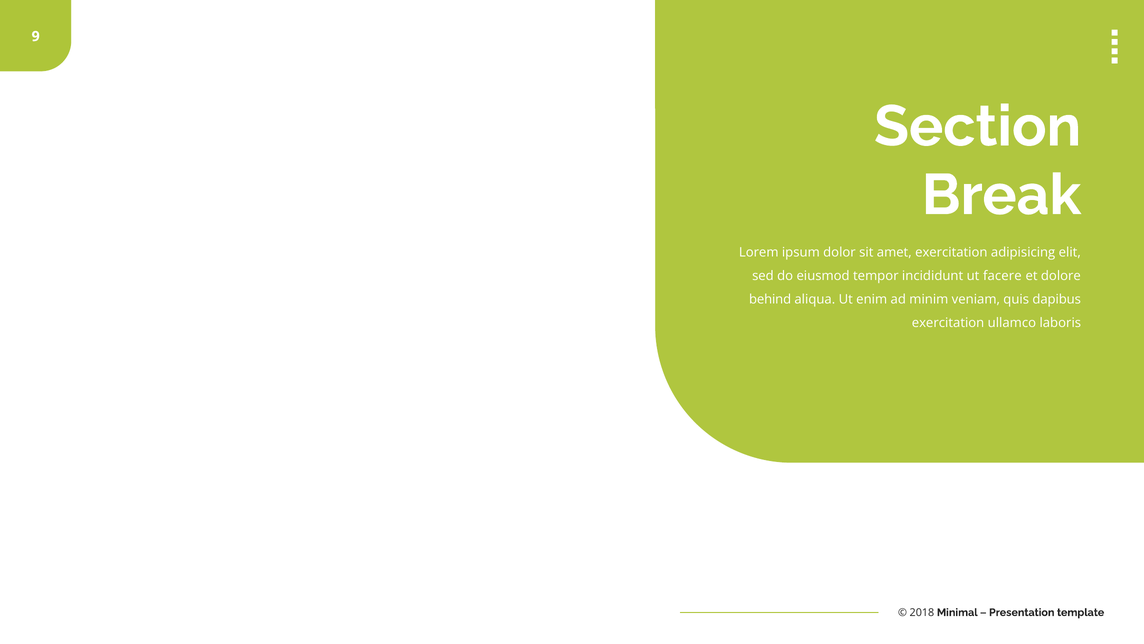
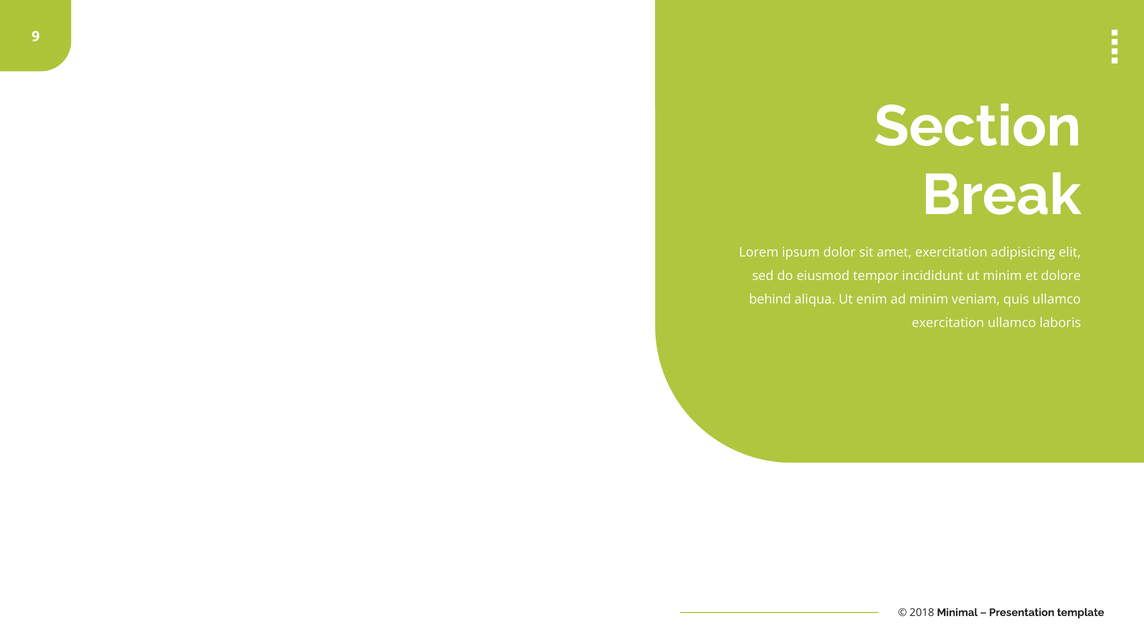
ut facere: facere -> minim (1002, 276)
quis dapibus: dapibus -> ullamco (1057, 299)
